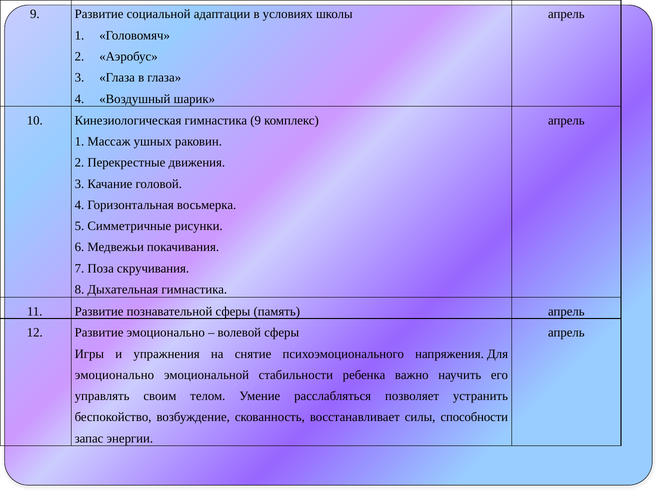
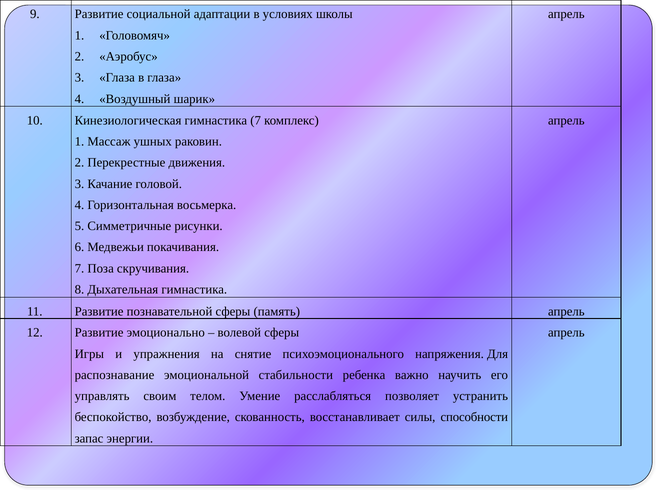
гимнастика 9: 9 -> 7 (256, 121)
эмоционально: эмоционально -> распознавание (115, 376)
